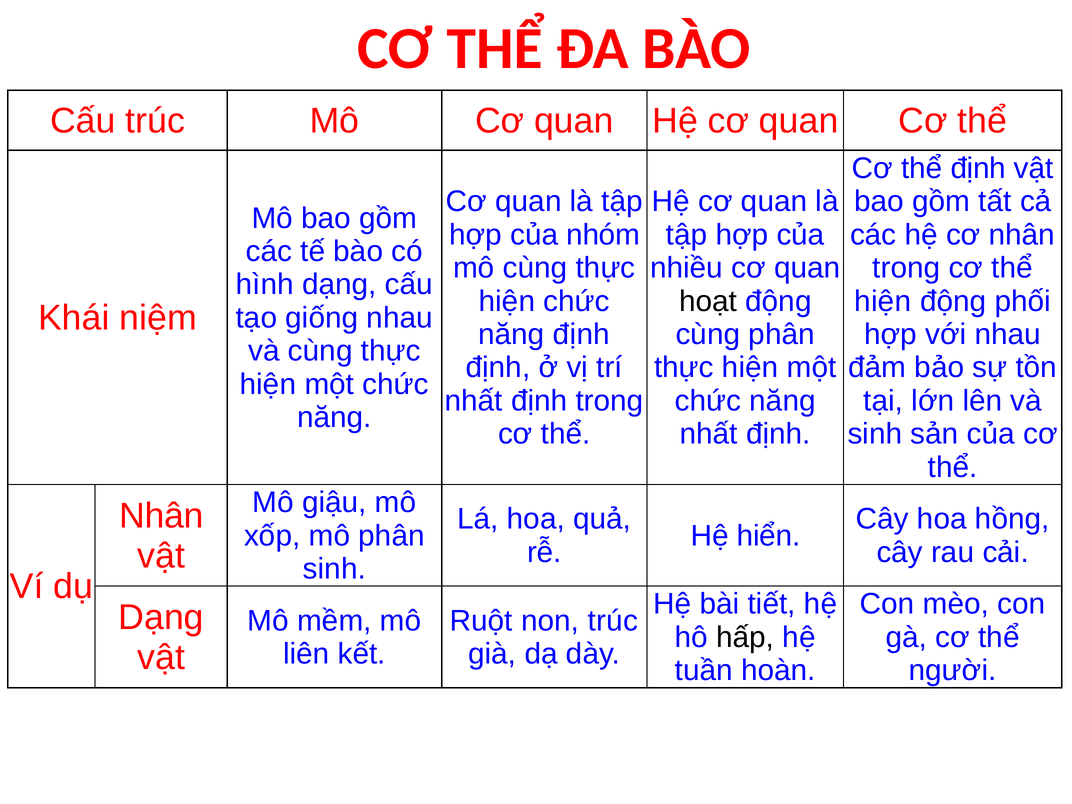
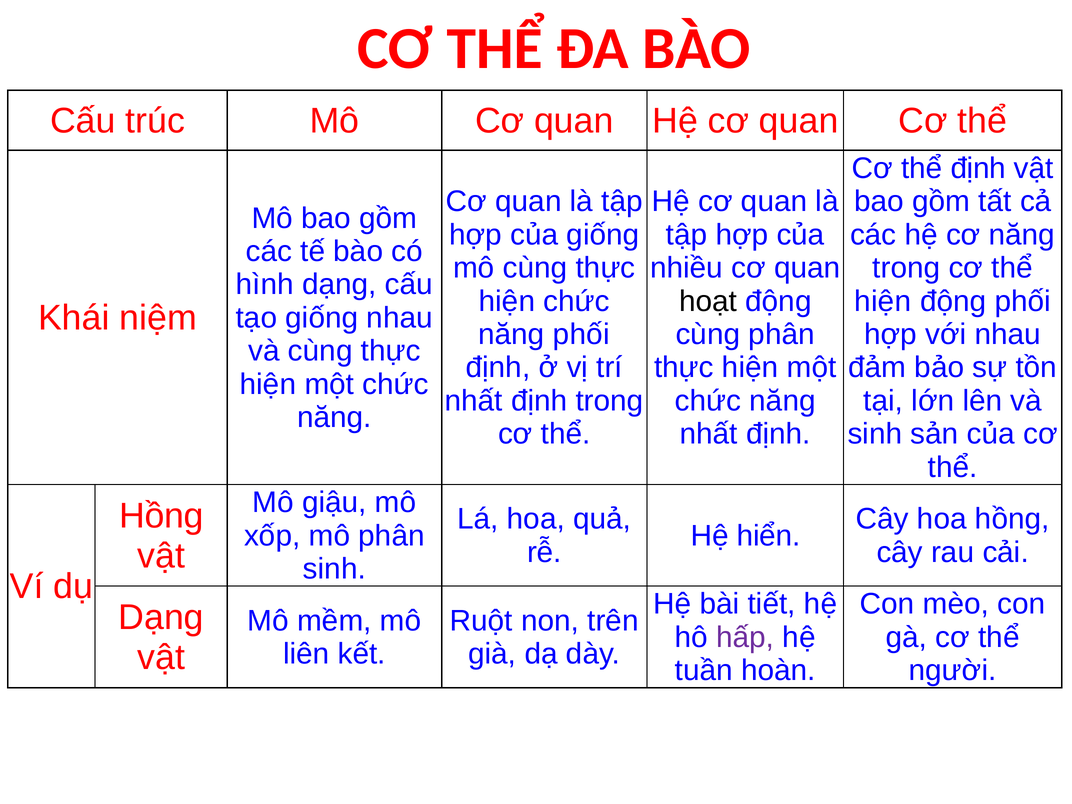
của nhóm: nhóm -> giống (603, 235)
cơ nhân: nhân -> năng (1022, 235)
năng định: định -> phối (581, 334)
Nhân: Nhân -> Hồng (161, 516)
non trúc: trúc -> trên (613, 621)
hấp colour: black -> purple (745, 637)
